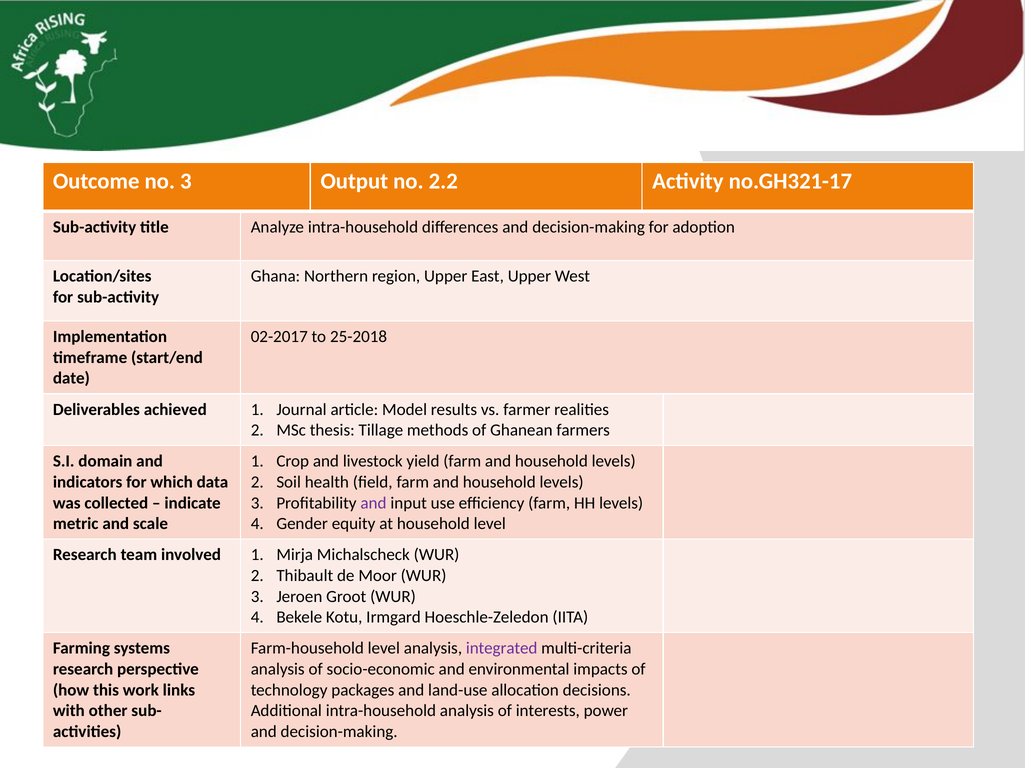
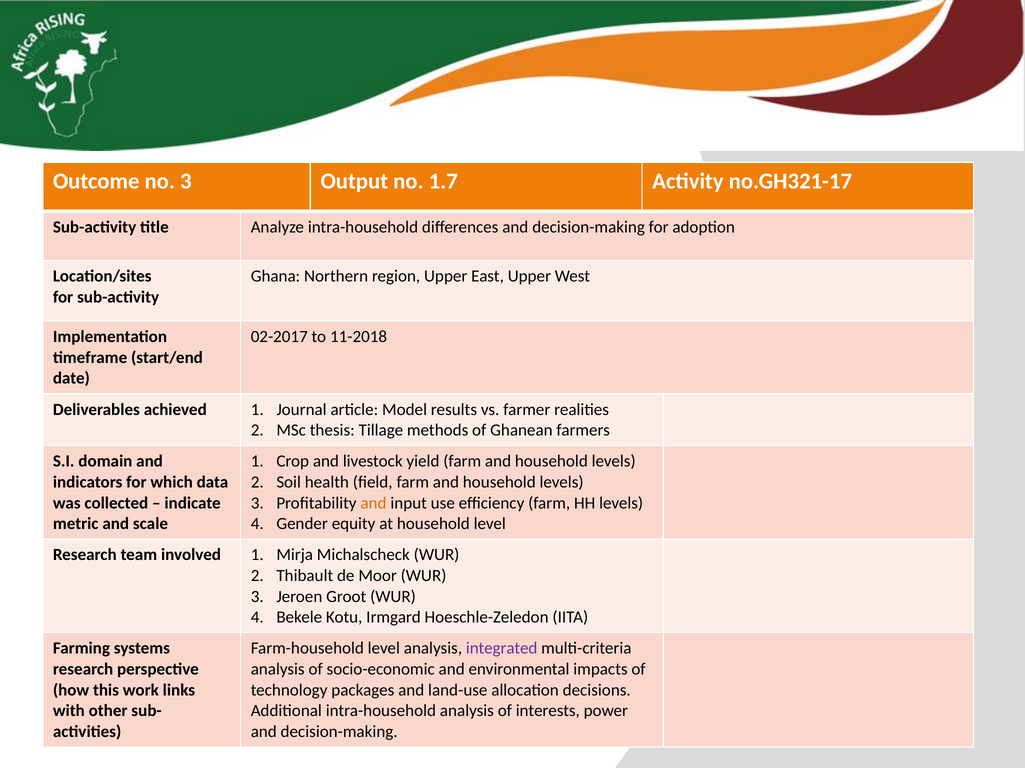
2.2: 2.2 -> 1.7 (443, 182)
25-2018: 25-2018 -> 11-2018 (359, 337)
and colour: purple -> orange (373, 503)
